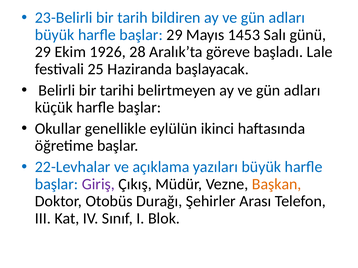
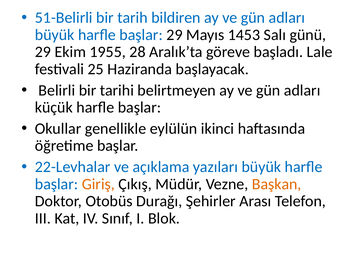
23-Belirli: 23-Belirli -> 51-Belirli (64, 18)
1926: 1926 -> 1955 (108, 52)
Giriş colour: purple -> orange (98, 184)
